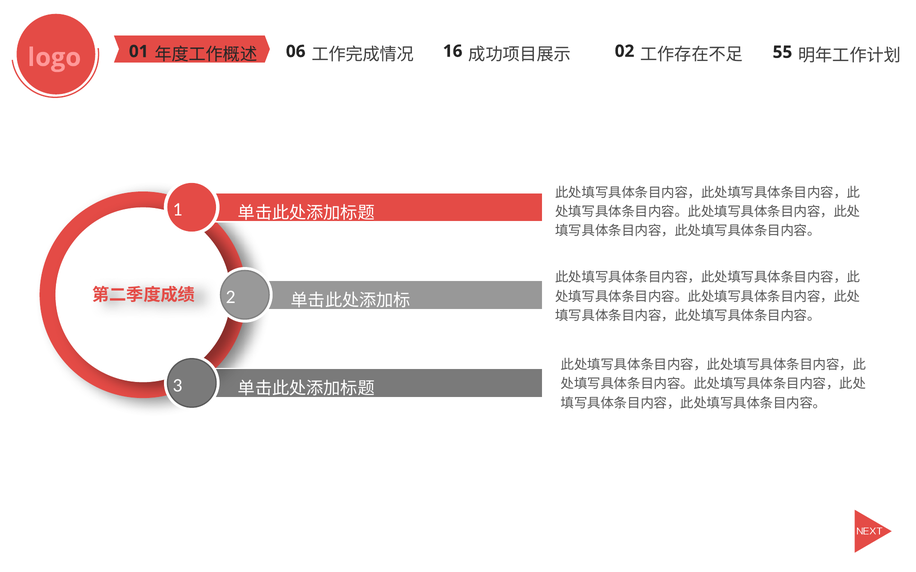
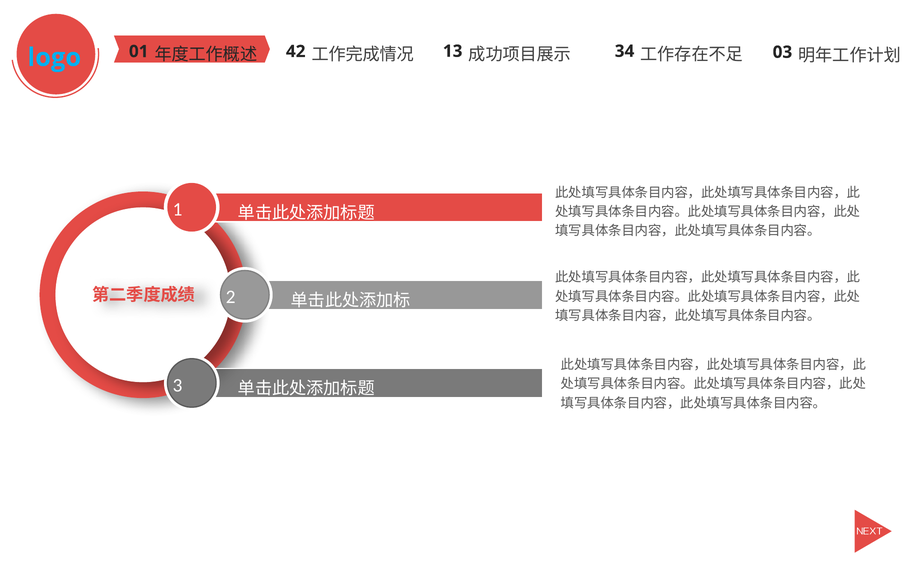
logo colour: pink -> light blue (54, 58)
06: 06 -> 42 (296, 51)
16: 16 -> 13 (453, 51)
02: 02 -> 34 (625, 51)
55: 55 -> 03 (782, 52)
